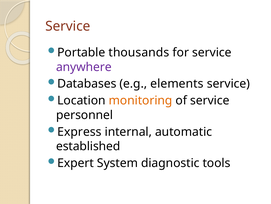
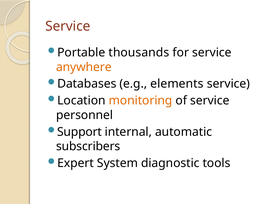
anywhere colour: purple -> orange (84, 67)
Express: Express -> Support (79, 131)
established: established -> subscribers (88, 146)
